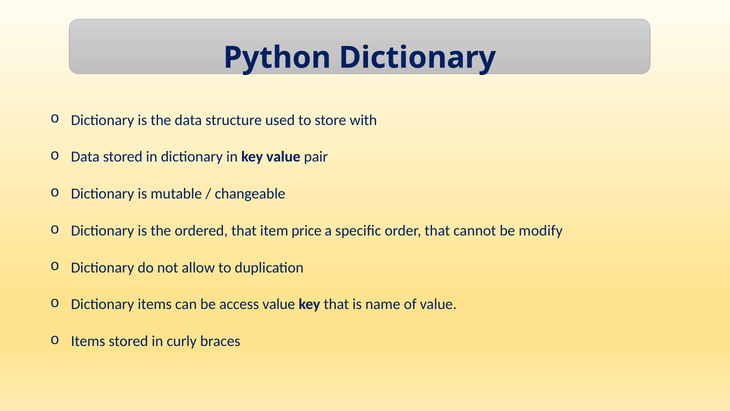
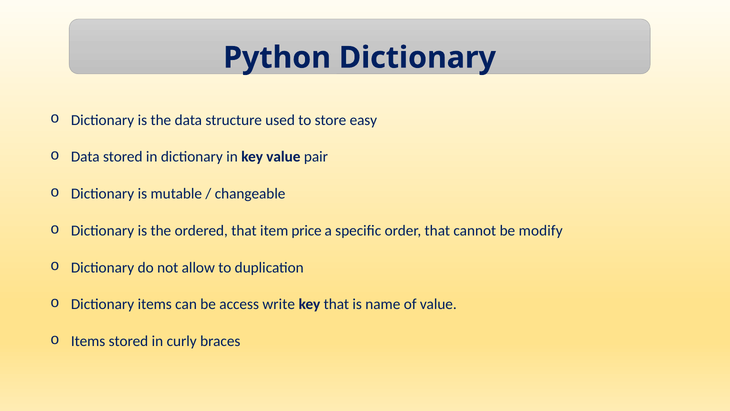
with: with -> easy (363, 120)
access value: value -> write (279, 304)
